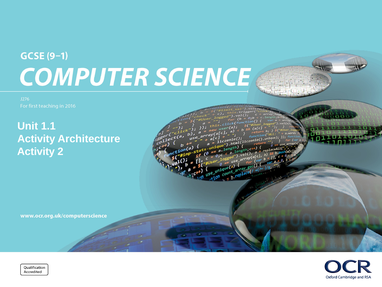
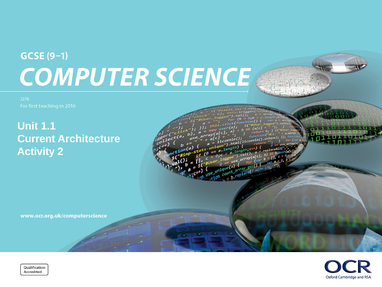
Activity: Activity -> Current (36, 139)
